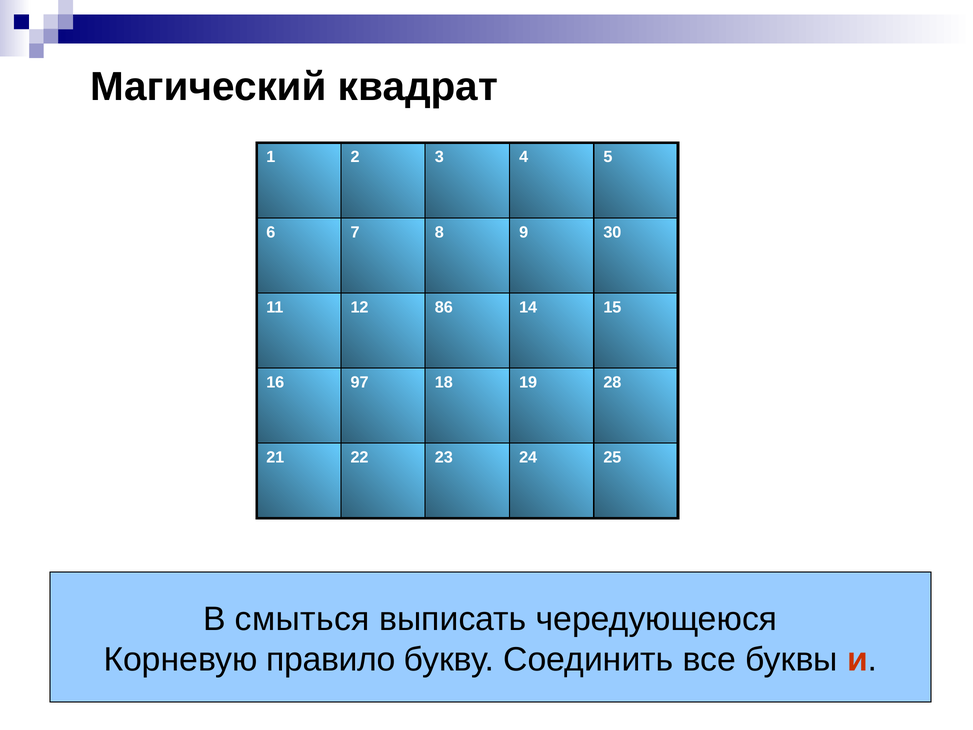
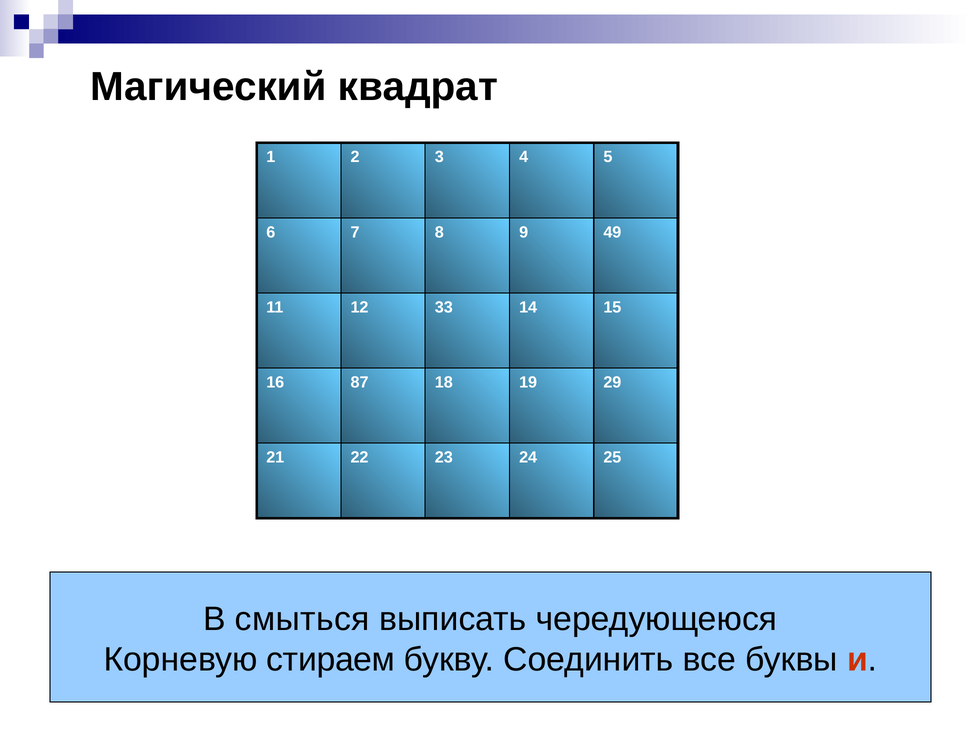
30: 30 -> 49 (612, 232)
86: 86 -> 33 (444, 307)
97: 97 -> 87 (360, 382)
28: 28 -> 29 (612, 382)
правило: правило -> стираем (331, 660)
